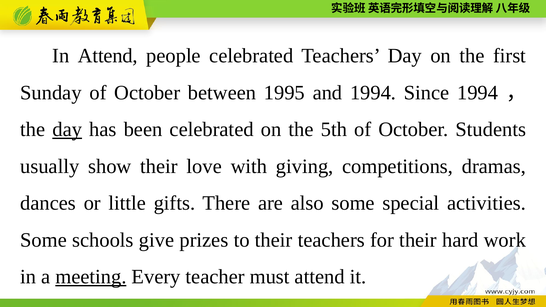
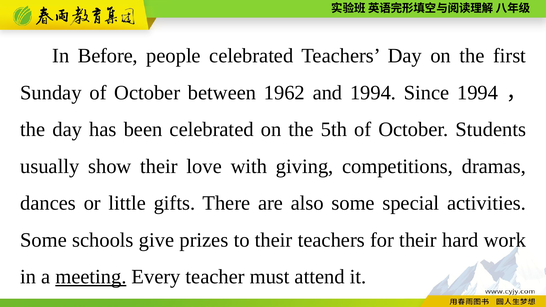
In Attend: Attend -> Before (108, 56)
1995: 1995 -> 1962 (284, 93)
day underline: present -> none (67, 130)
